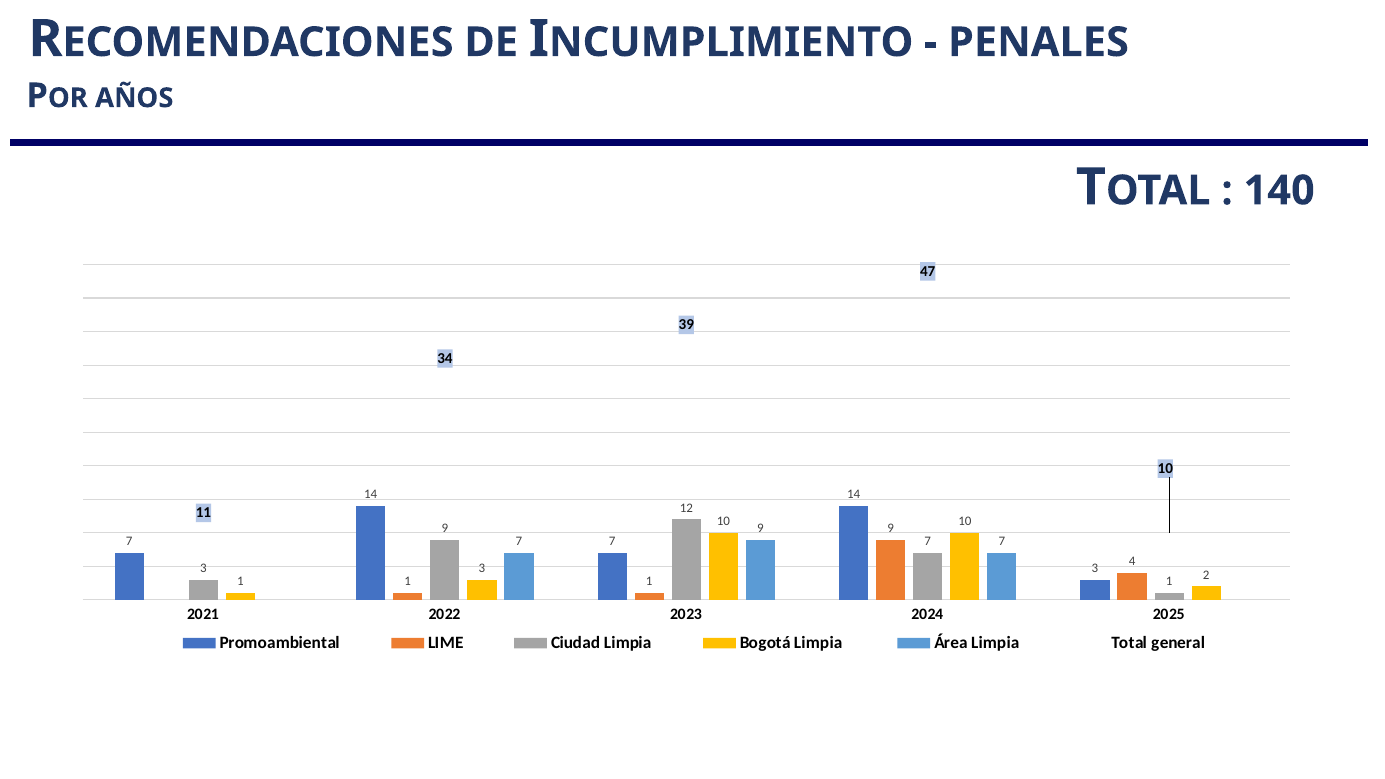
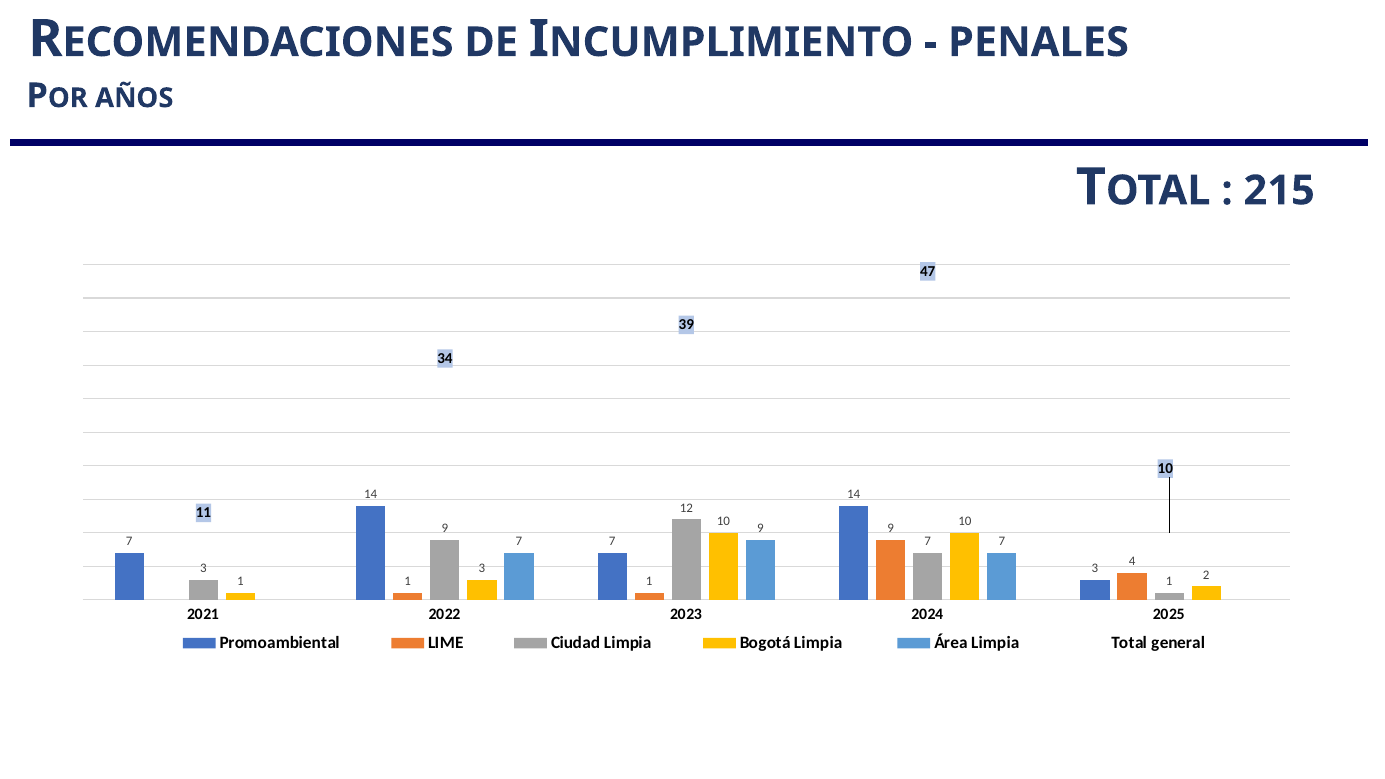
140: 140 -> 215 (1279, 191)
